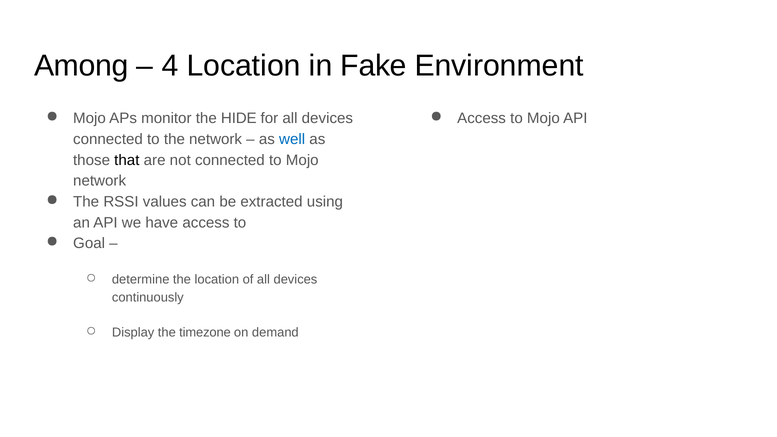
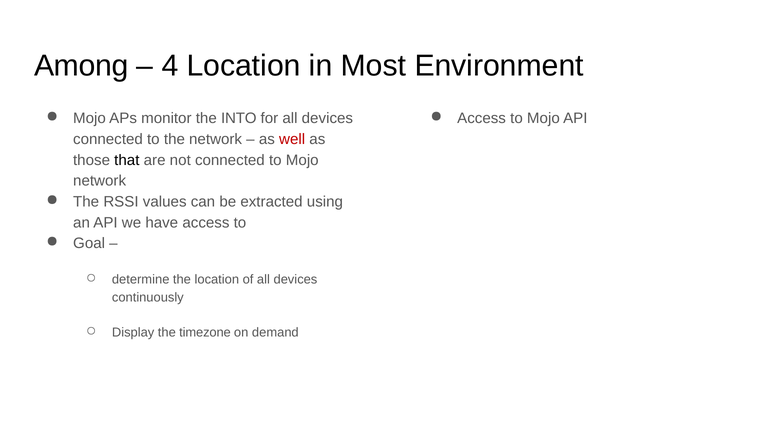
Fake: Fake -> Most (373, 66)
HIDE: HIDE -> INTO (239, 119)
well colour: blue -> red (292, 139)
